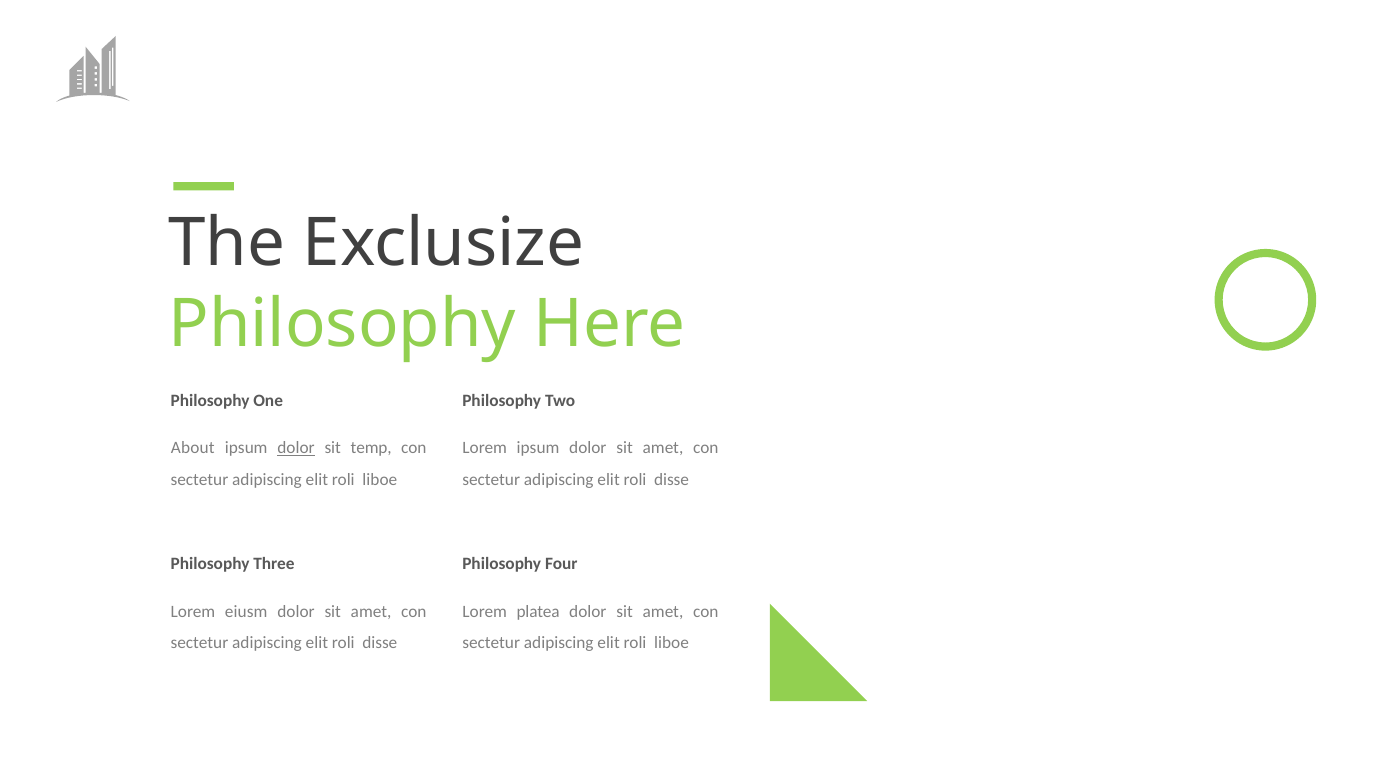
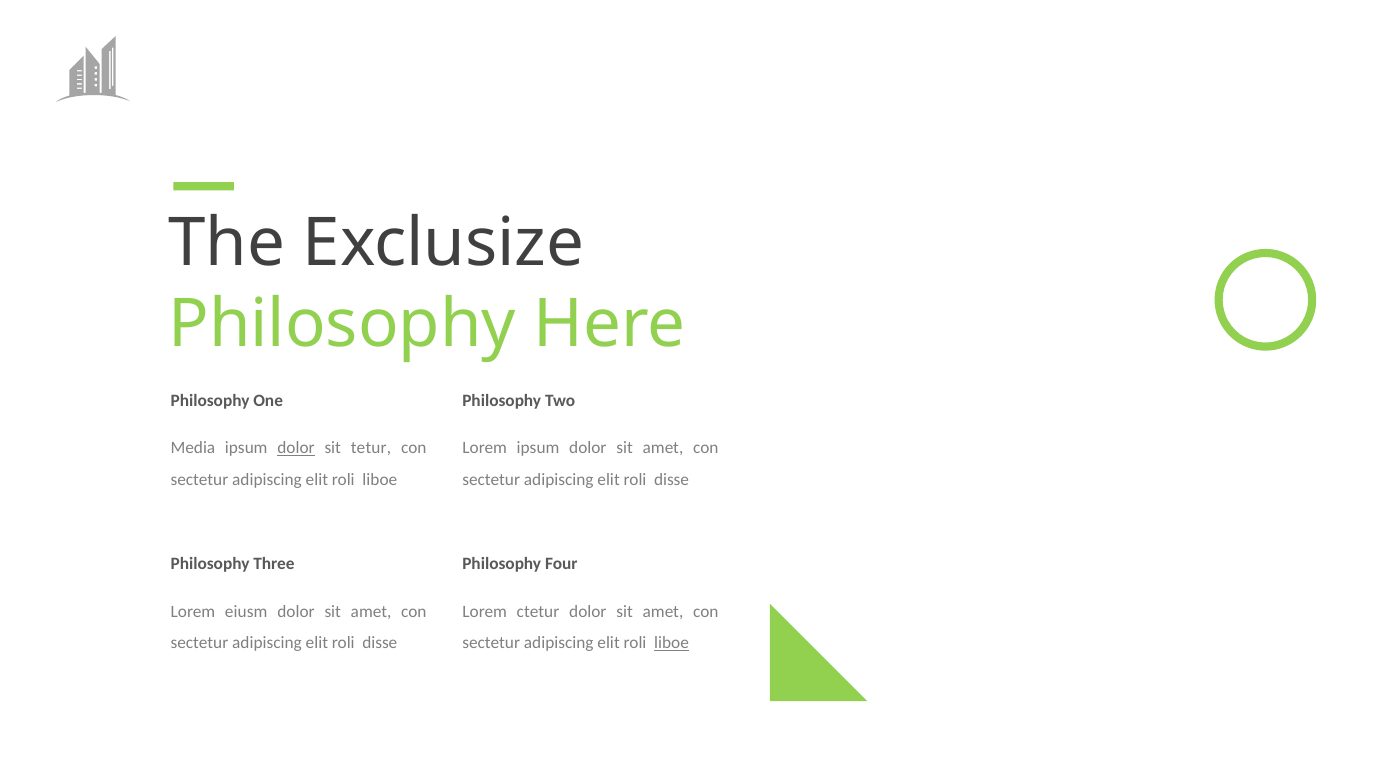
About: About -> Media (193, 448)
temp: temp -> tetur (371, 448)
platea: platea -> ctetur (538, 612)
liboe underline: none -> present (672, 643)
